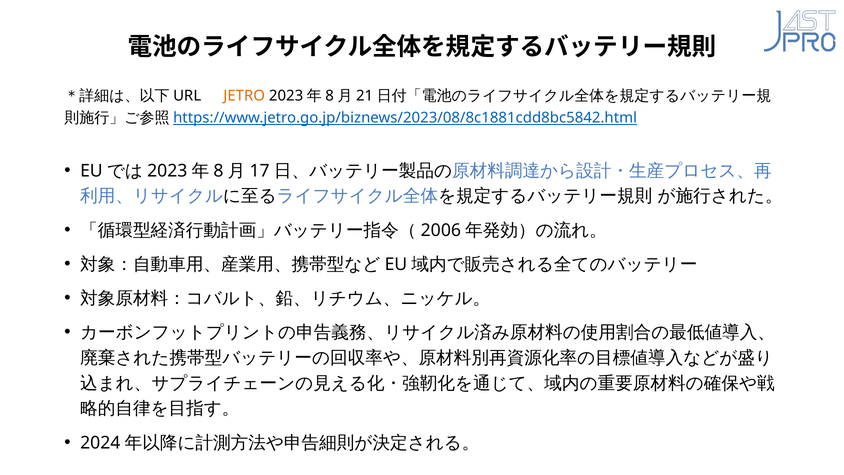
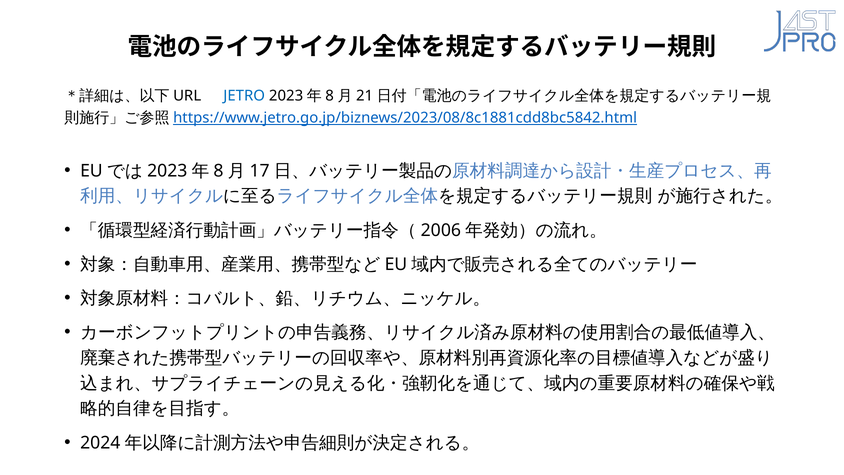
JETRO colour: orange -> blue (244, 96)
